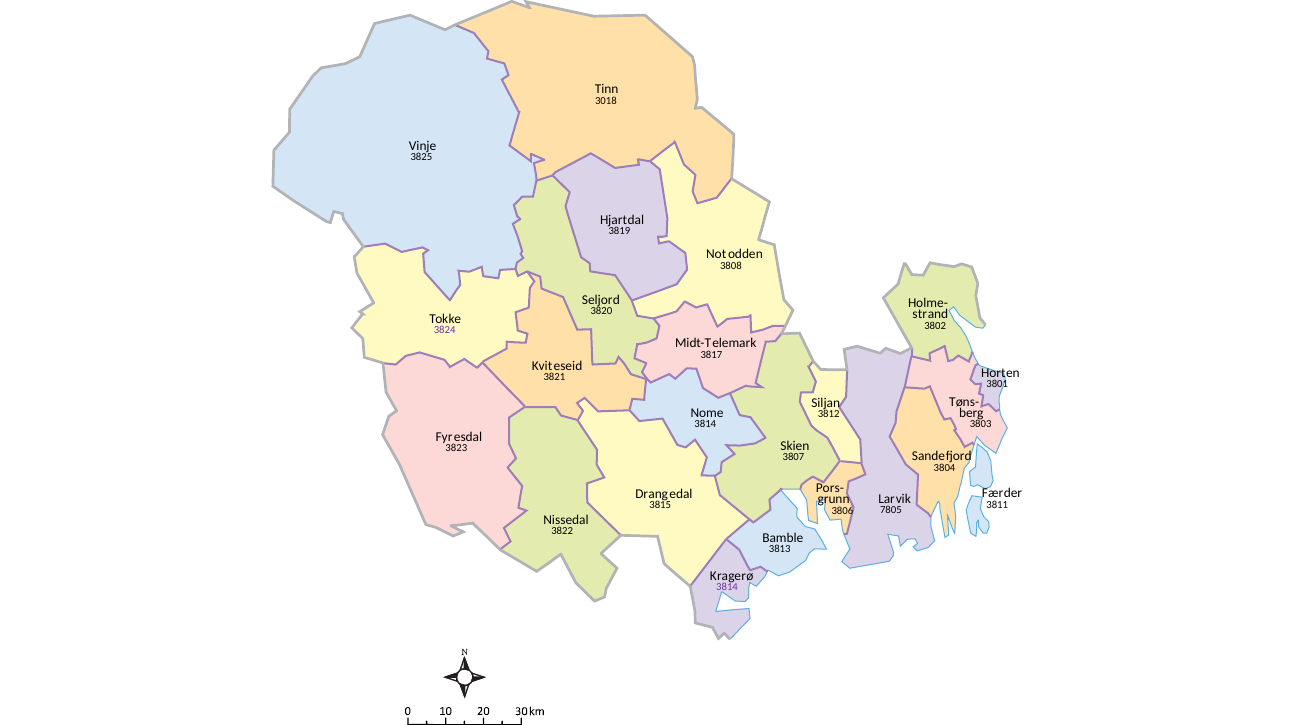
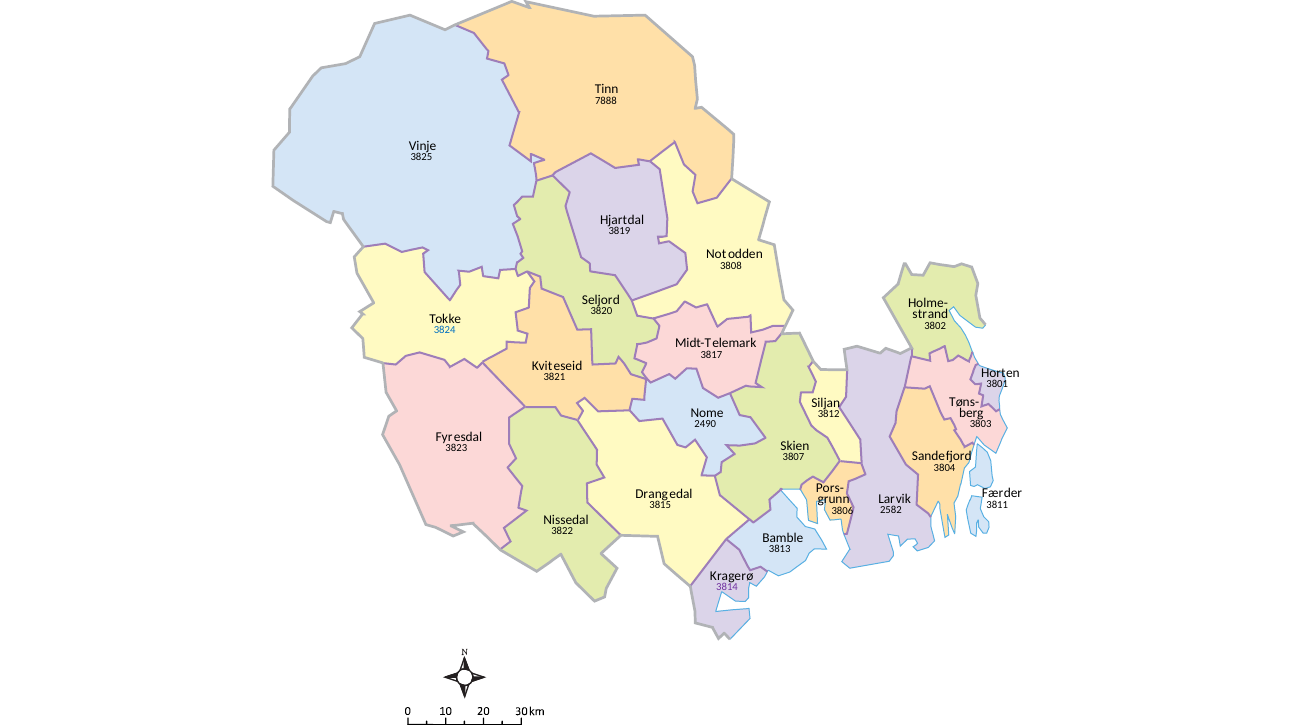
3018: 3018 -> 7888 (606, 101)
3824 colour: purple -> blue (445, 330)
3814: 3814 -> 2490 (705, 424)
7805: 7805 -> 2582 (891, 510)
